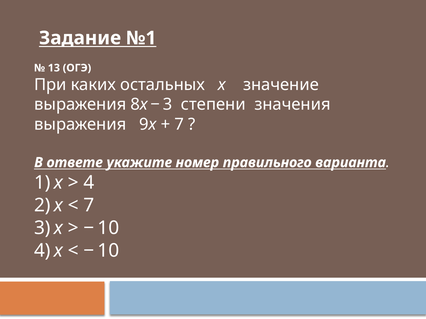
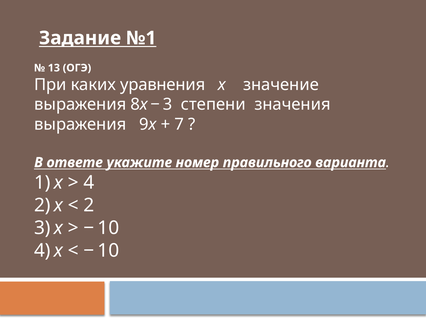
остальных: остальных -> уравнения (163, 85)
7: 7 -> 2 (89, 206)
